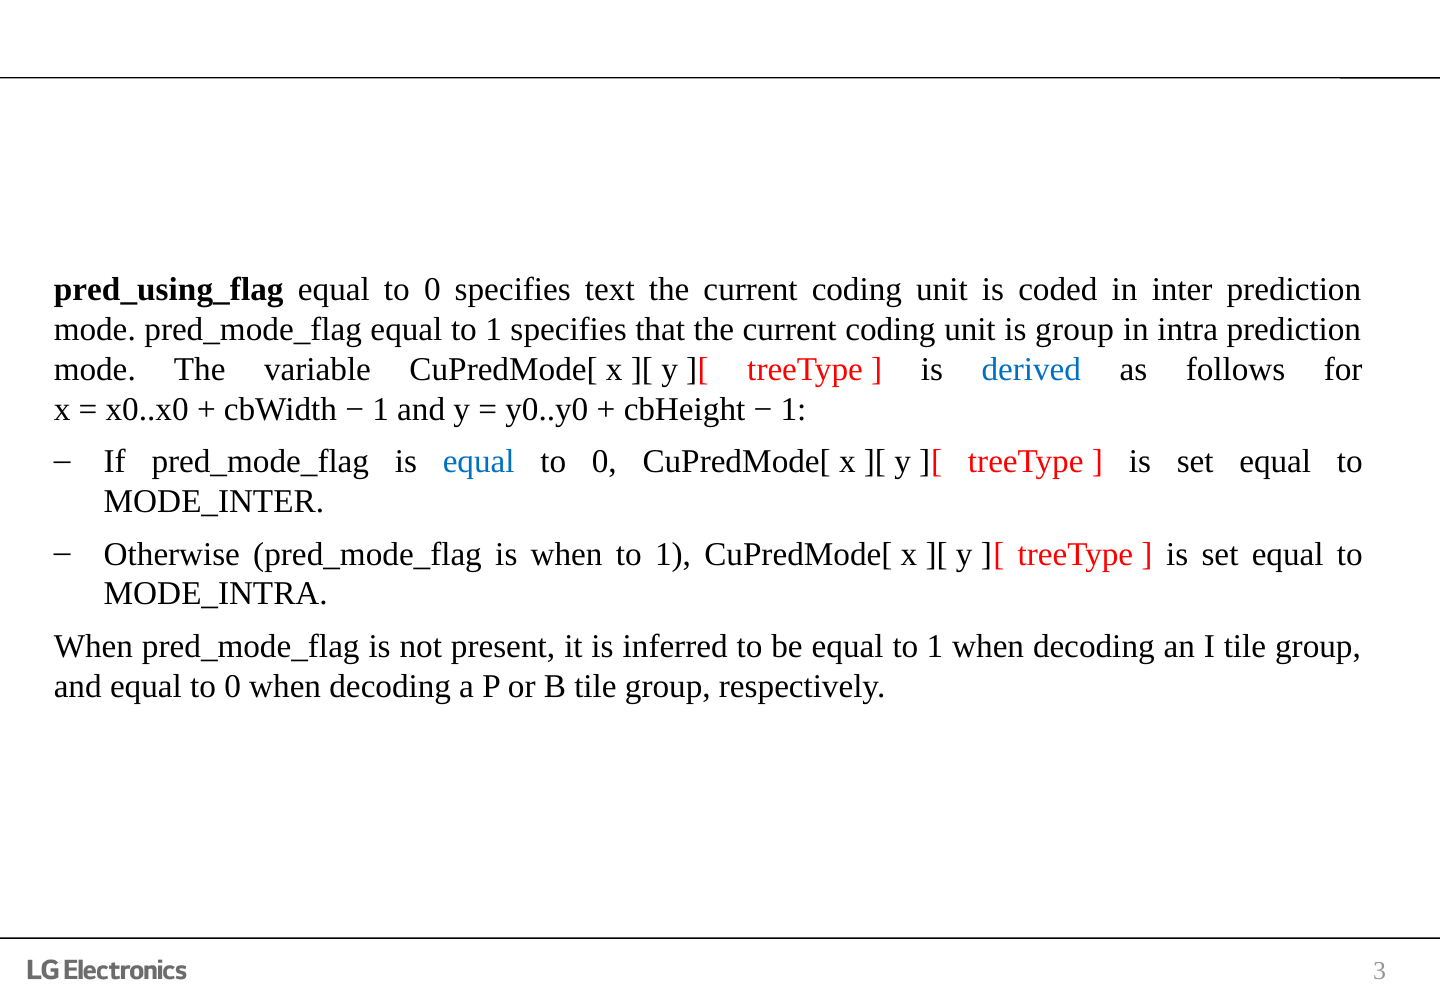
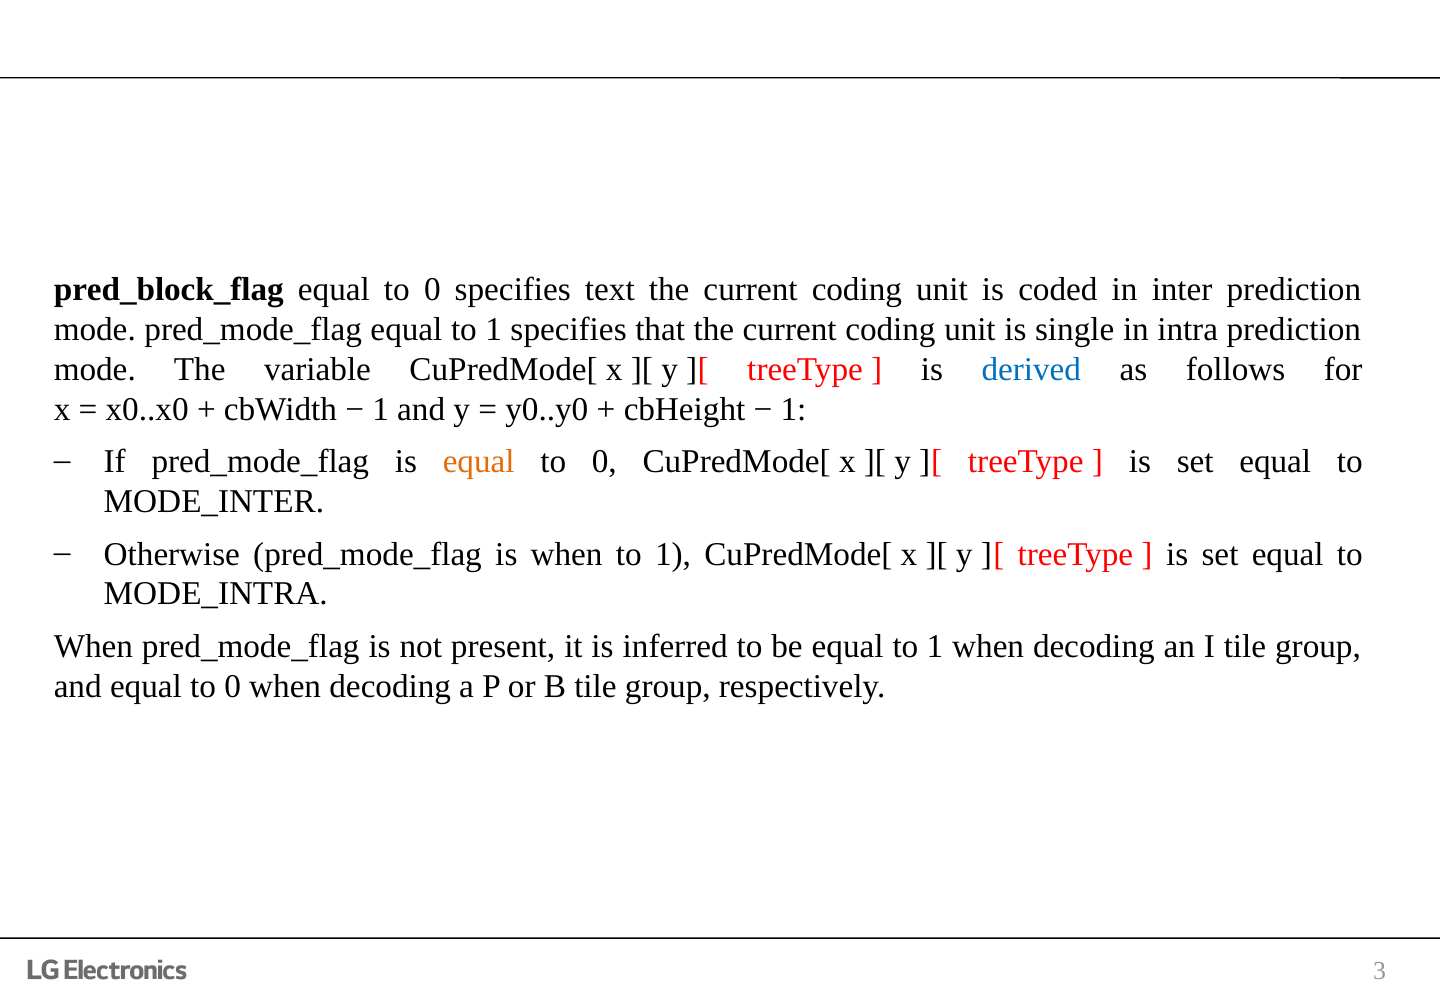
pred_using_flag: pred_using_flag -> pred_block_flag (169, 290)
is group: group -> single (1075, 330)
equal colour: blue -> orange (479, 462)
